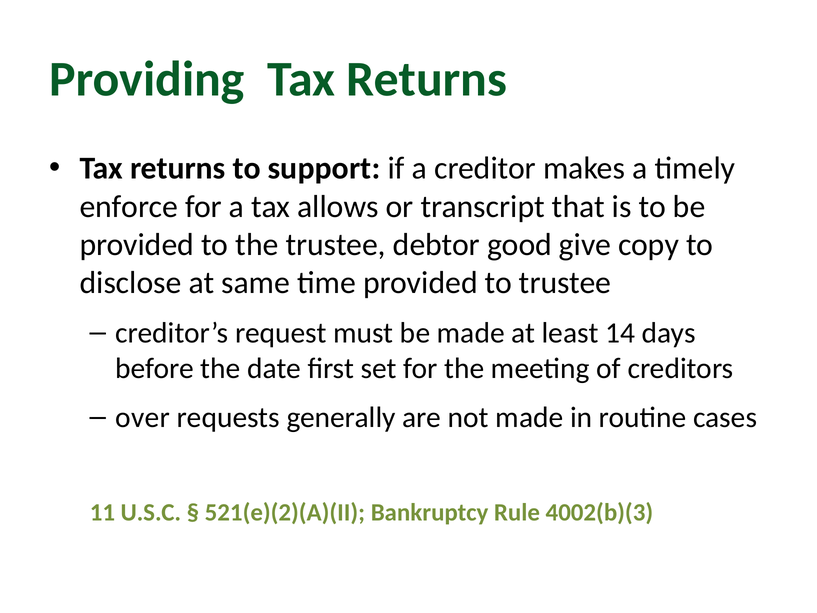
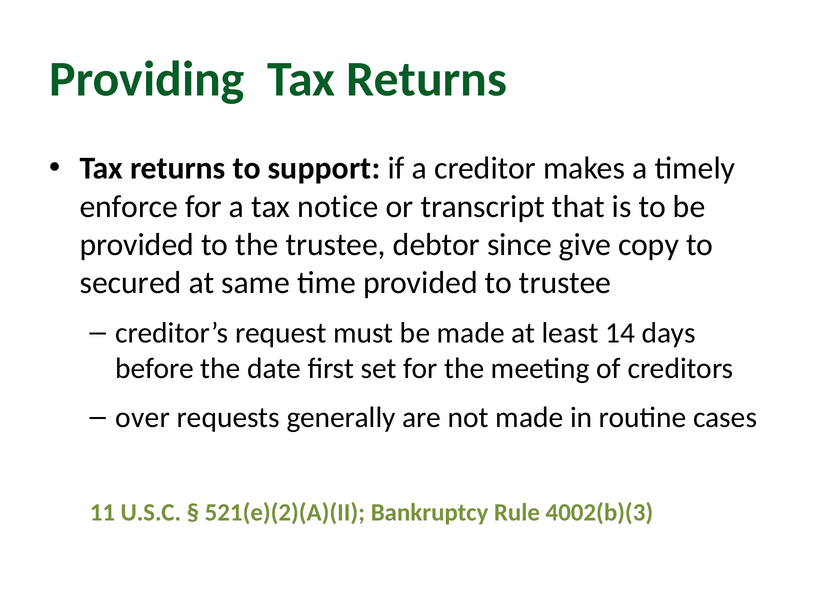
allows: allows -> notice (338, 207)
good: good -> since (520, 245)
disclose: disclose -> secured (131, 283)
